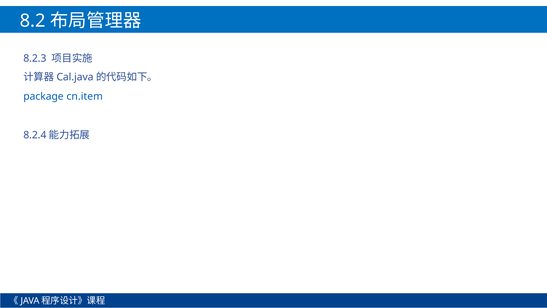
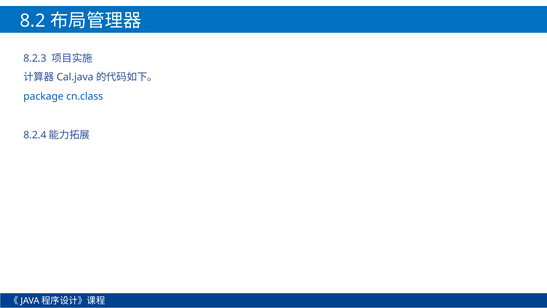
cn.item: cn.item -> cn.class (85, 96)
